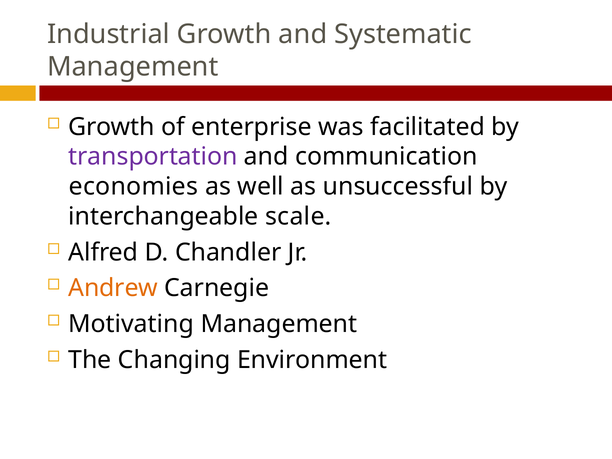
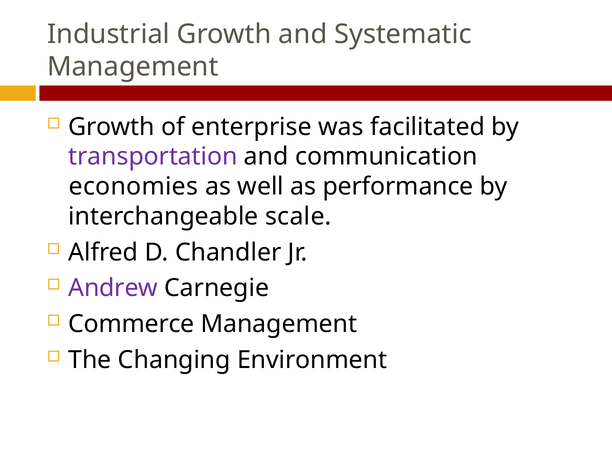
unsuccessful: unsuccessful -> performance (398, 187)
Andrew colour: orange -> purple (113, 288)
Motivating: Motivating -> Commerce (131, 324)
